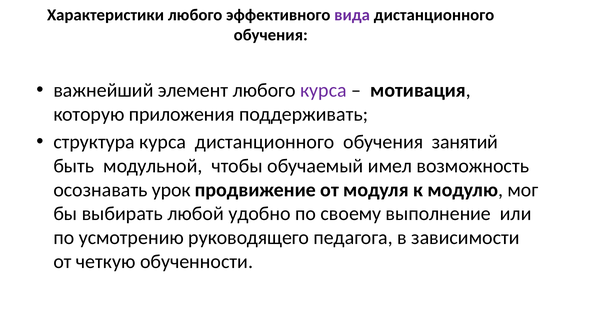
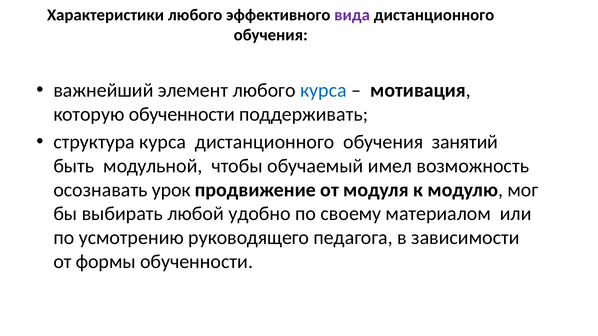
курса colour: purple -> blue (323, 90)
которую приложения: приложения -> обученности (182, 114)
выполнение: выполнение -> материалом (438, 214)
четкую: четкую -> формы (106, 262)
